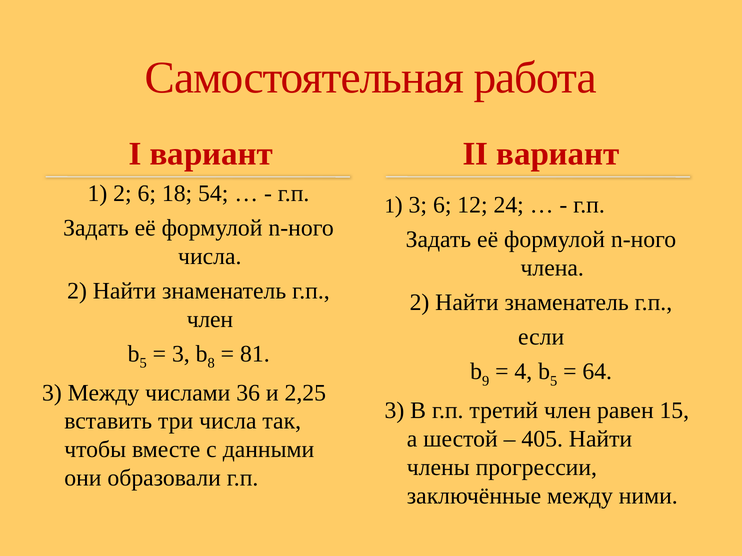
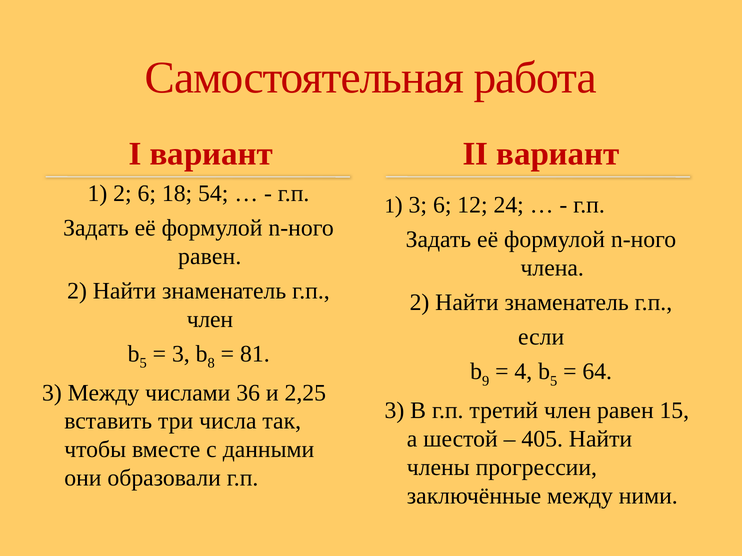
числа: числа -> равен (210, 256)
